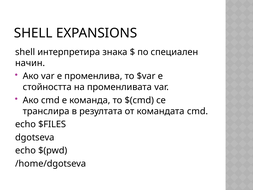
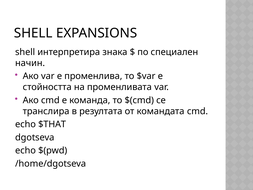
$FILES: $FILES -> $THAT (52, 124)
